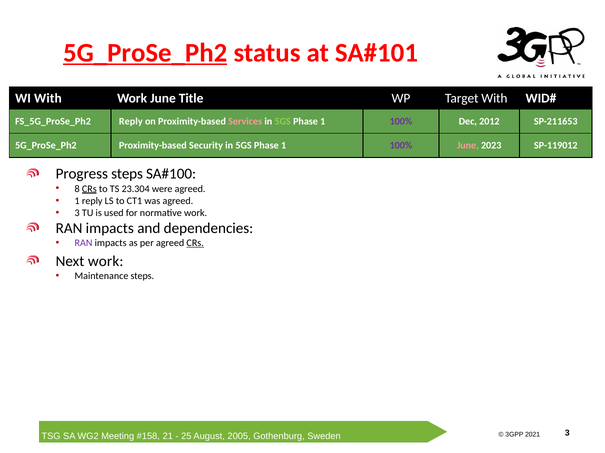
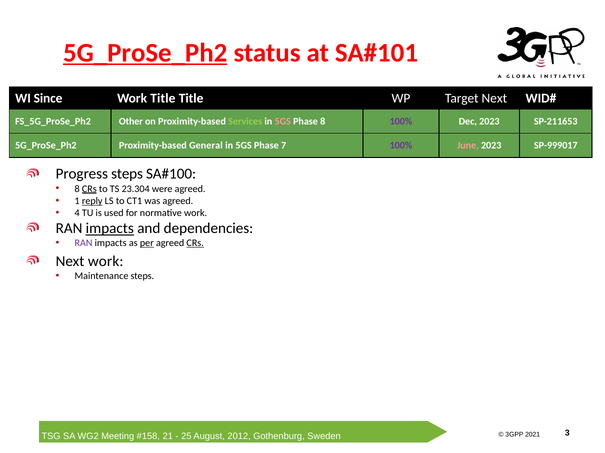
WI With: With -> Since (48, 98)
Work June: June -> Title (163, 98)
Target With: With -> Next (494, 98)
Reply: Reply -> Other (131, 122)
Services colour: pink -> light green (245, 122)
5GS colour: light green -> pink (283, 122)
1: 1 -> 8 (323, 122)
Dec 2012: 2012 -> 2023 (489, 122)
Security: Security -> General (206, 146)
1: 1 -> 7 (284, 146)
SP-119012: SP-119012 -> SP-999017 (556, 146)
reply underline: none -> present (92, 201)
3: 3 -> 4 (77, 213)
impacts underline: none -> present (110, 229)
per underline: none -> present (147, 243)
2005: 2005 -> 2012 (239, 437)
